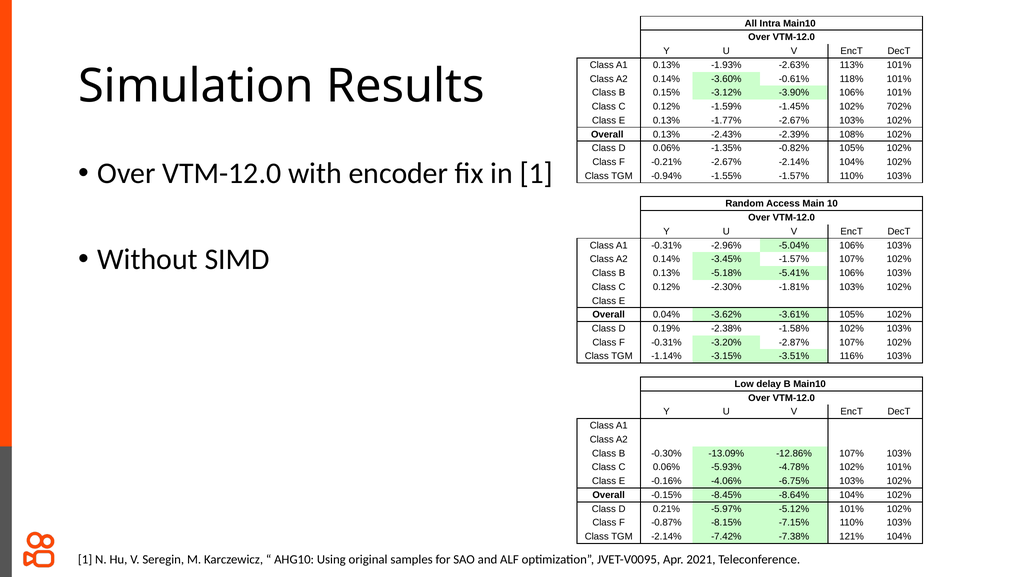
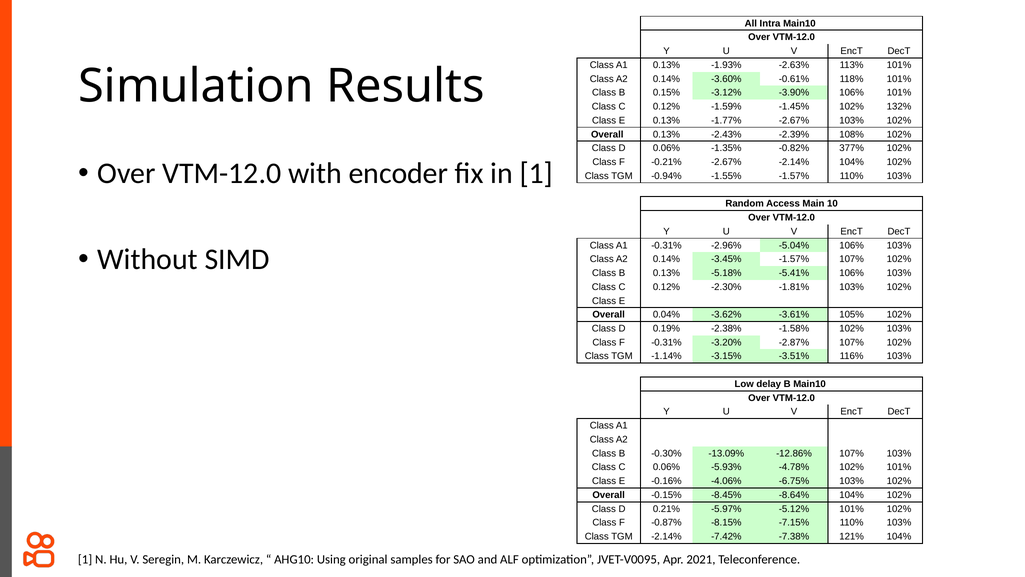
702%: 702% -> 132% (899, 107)
-0.82% 105%: 105% -> 377% (852, 148)
